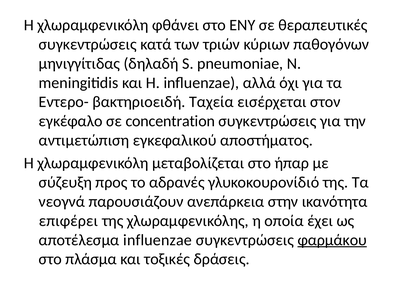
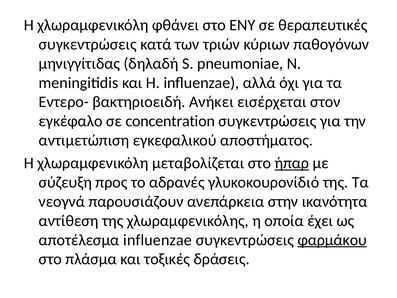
Ταχεία: Ταχεία -> Ανήκει (211, 102)
ήπαρ underline: none -> present (292, 163)
επιφέρει: επιφέρει -> αντίθεση (69, 221)
